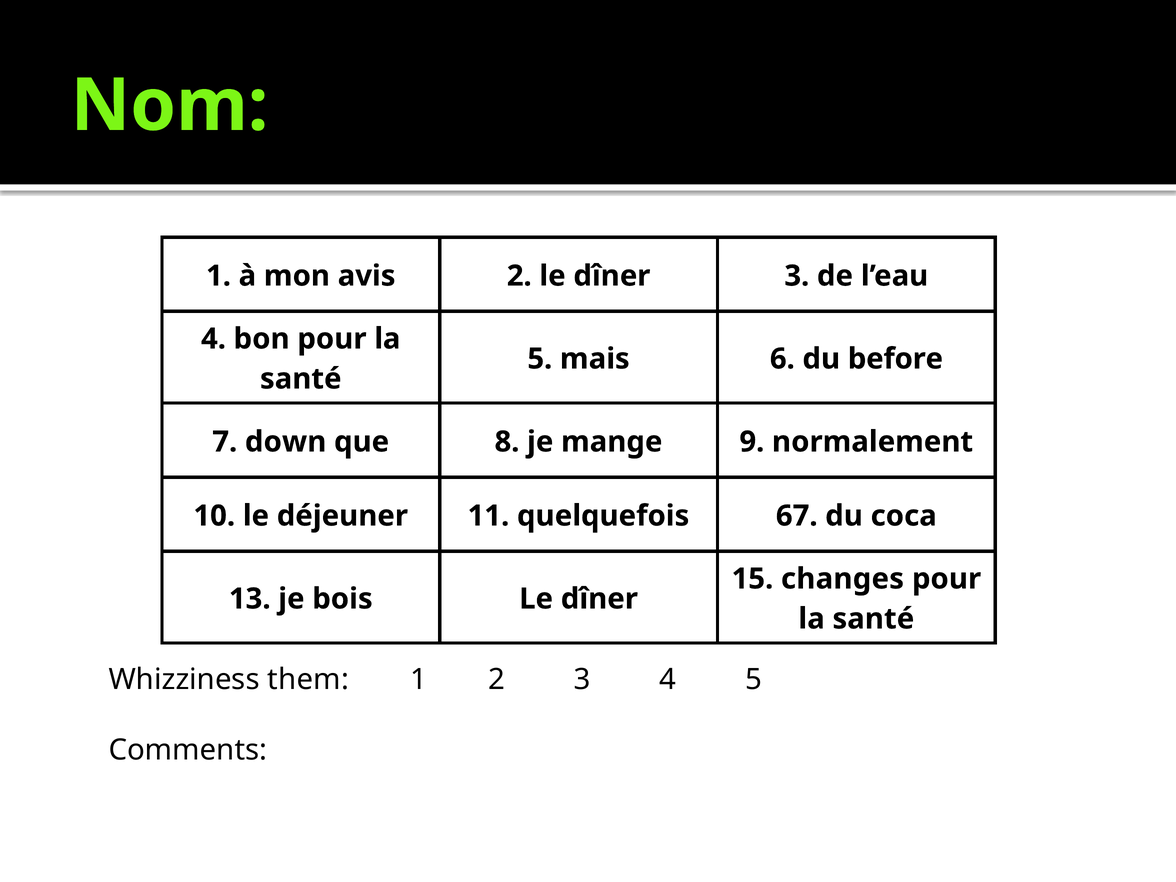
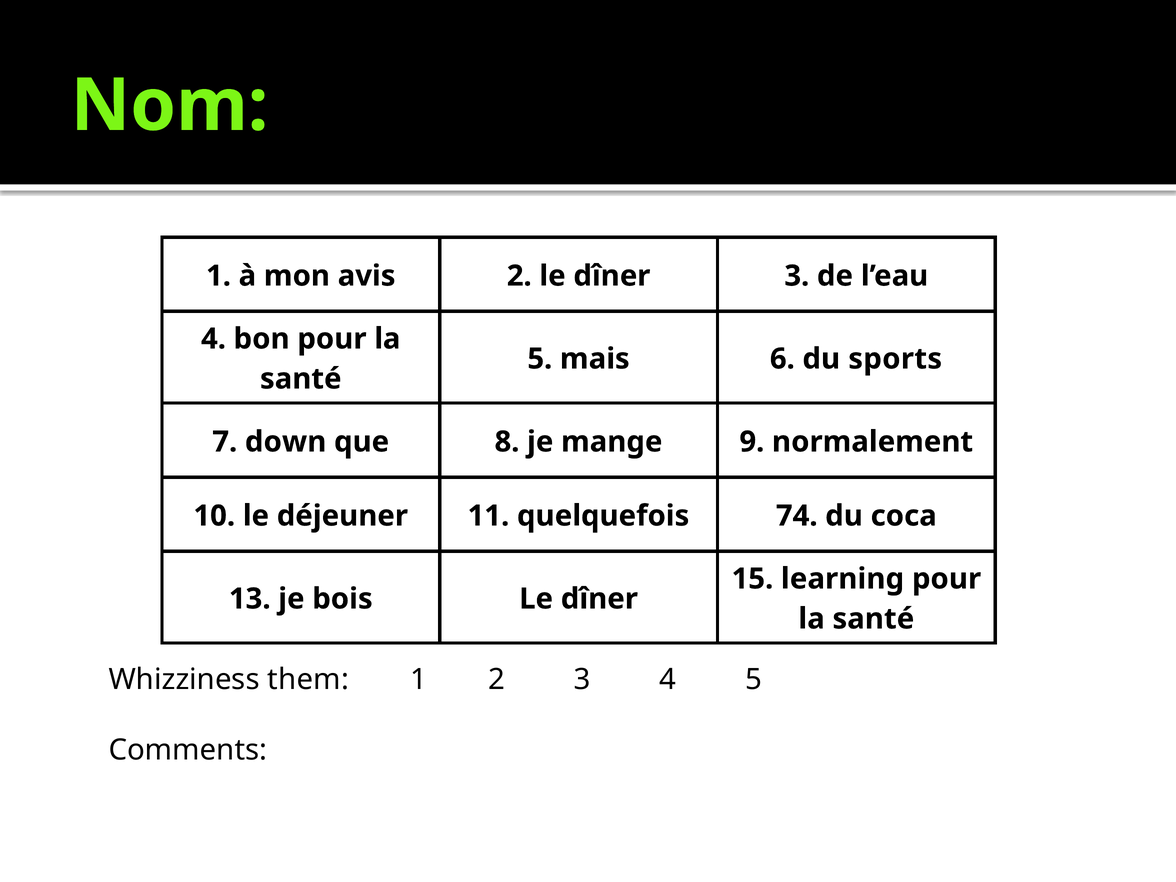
before: before -> sports (895, 359)
67: 67 -> 74 (797, 516)
changes: changes -> learning (843, 579)
